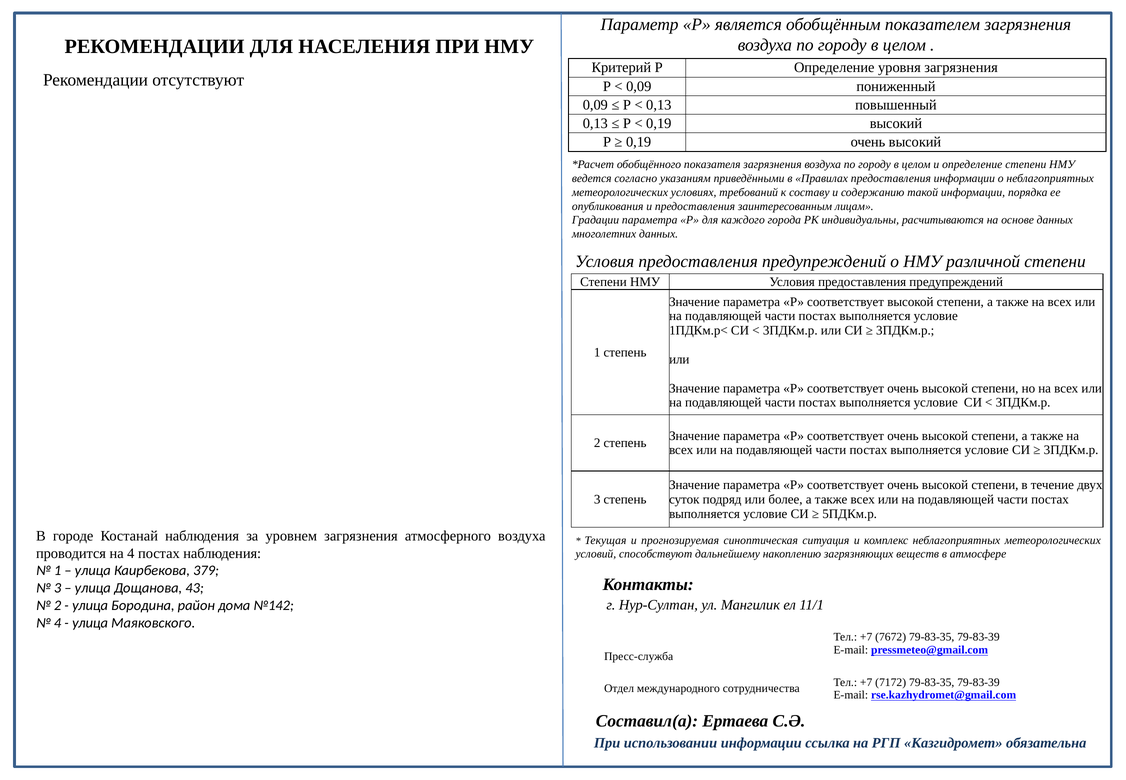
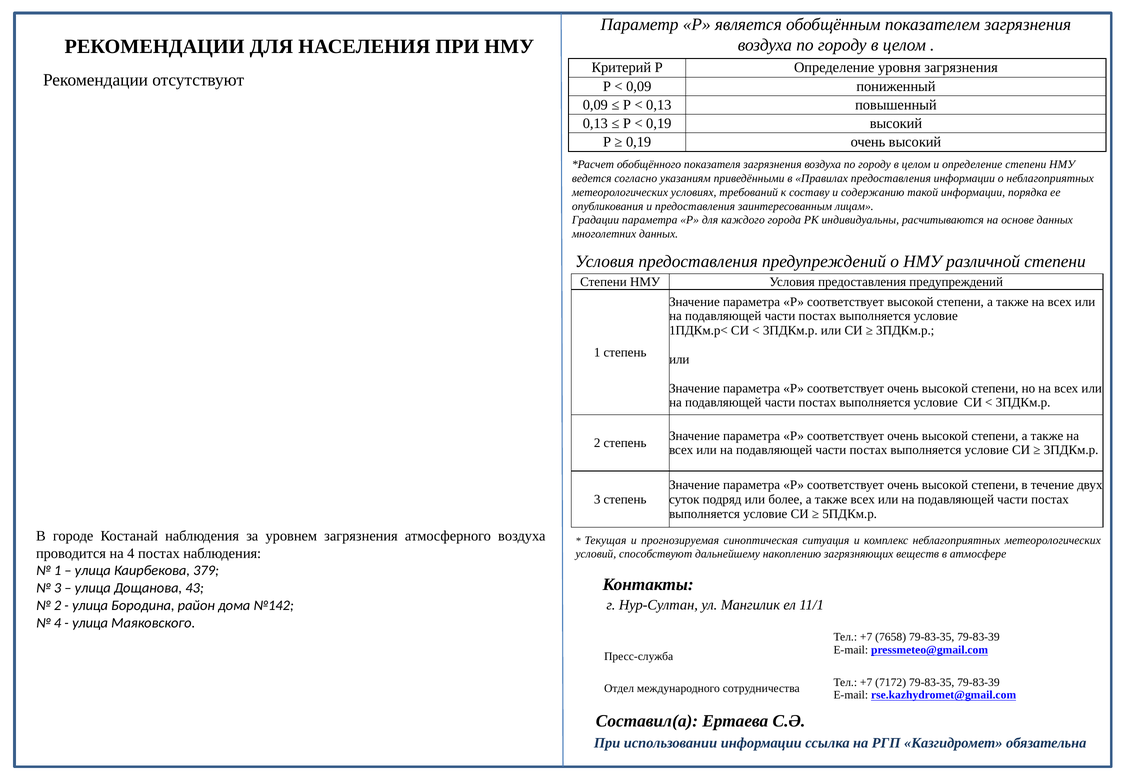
7672: 7672 -> 7658 (891, 637)
